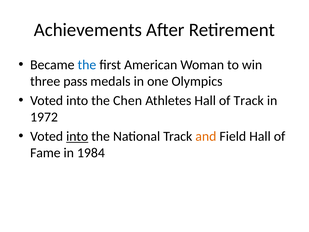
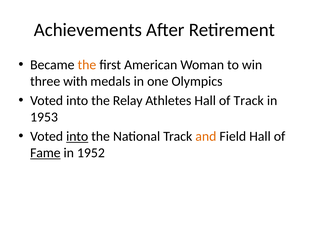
the colour: blue -> orange (87, 65)
pass: pass -> with (75, 81)
Chen: Chen -> Relay (128, 101)
1972: 1972 -> 1953 (44, 117)
Fame underline: none -> present (45, 153)
1984: 1984 -> 1952 (91, 153)
